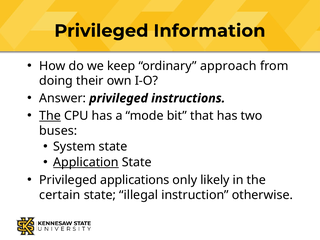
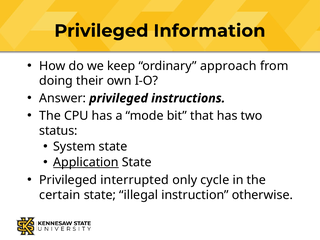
The underline: present -> none (50, 116)
buses: buses -> status (58, 131)
applications: applications -> interrupted (135, 180)
likely: likely -> cycle (215, 180)
